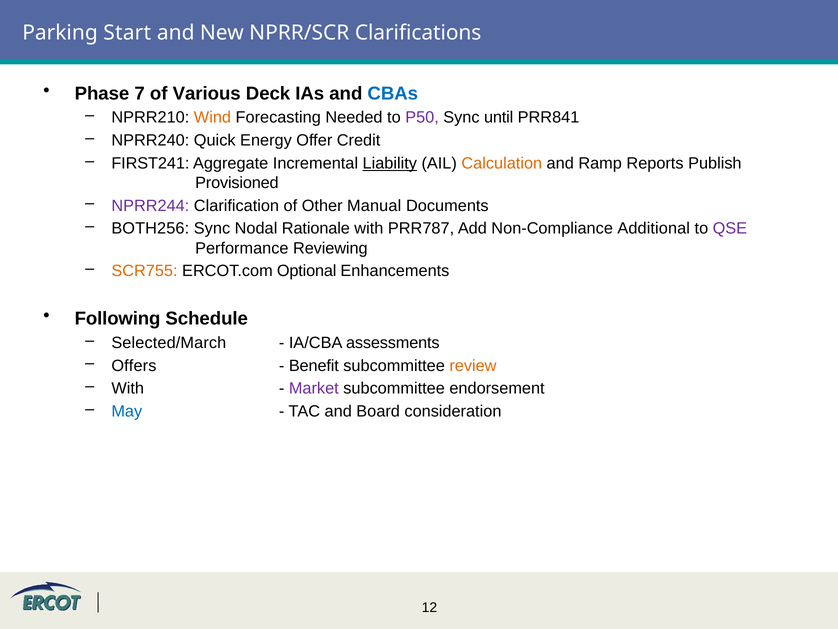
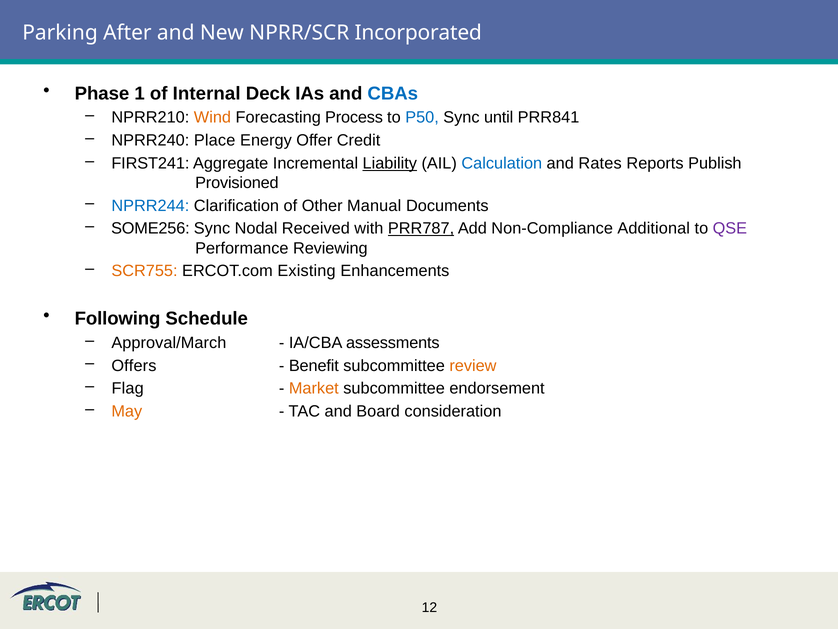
Start: Start -> After (127, 33)
Clarifications: Clarifications -> Incorporated (418, 33)
7: 7 -> 1 (140, 93)
Various: Various -> Internal (207, 93)
Needed: Needed -> Process (354, 118)
P50 colour: purple -> blue (422, 118)
Quick: Quick -> Place (215, 140)
Calculation colour: orange -> blue (502, 163)
Ramp: Ramp -> Rates (600, 163)
NPRR244 colour: purple -> blue (150, 206)
BOTH256: BOTH256 -> SOME256 (150, 228)
Rationale: Rationale -> Received (316, 228)
PRR787 underline: none -> present (421, 228)
Optional: Optional -> Existing (307, 271)
Selected/March: Selected/March -> Approval/March (169, 343)
With: With -> Flag (128, 388)
Market colour: purple -> orange (314, 388)
May colour: blue -> orange (127, 411)
